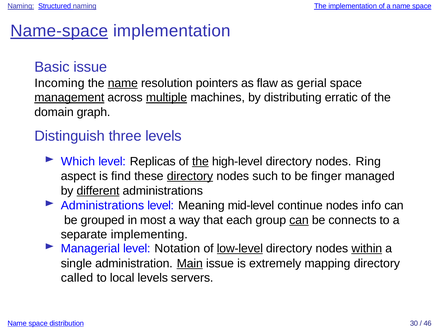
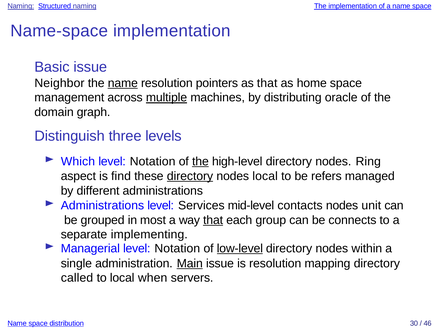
Name-space underline: present -> none (59, 31)
Incoming: Incoming -> Neighbor (59, 83)
as flaw: flaw -> that (267, 83)
gerial: gerial -> home (312, 83)
management underline: present -> none (69, 98)
erratic: erratic -> oracle (341, 98)
Replicas: Replicas -> Notation (153, 162)
nodes such: such -> local (265, 176)
finger: finger -> refers (326, 176)
different underline: present -> none (98, 191)
Meaning: Meaning -> Services (201, 206)
continue: continue -> contacts (300, 206)
info: info -> unit (371, 206)
that underline: none -> present (213, 220)
can underline: present -> none (299, 220)
within underline: present -> none (367, 249)
is extremely: extremely -> resolution (275, 264)
local levels: levels -> when (153, 278)
